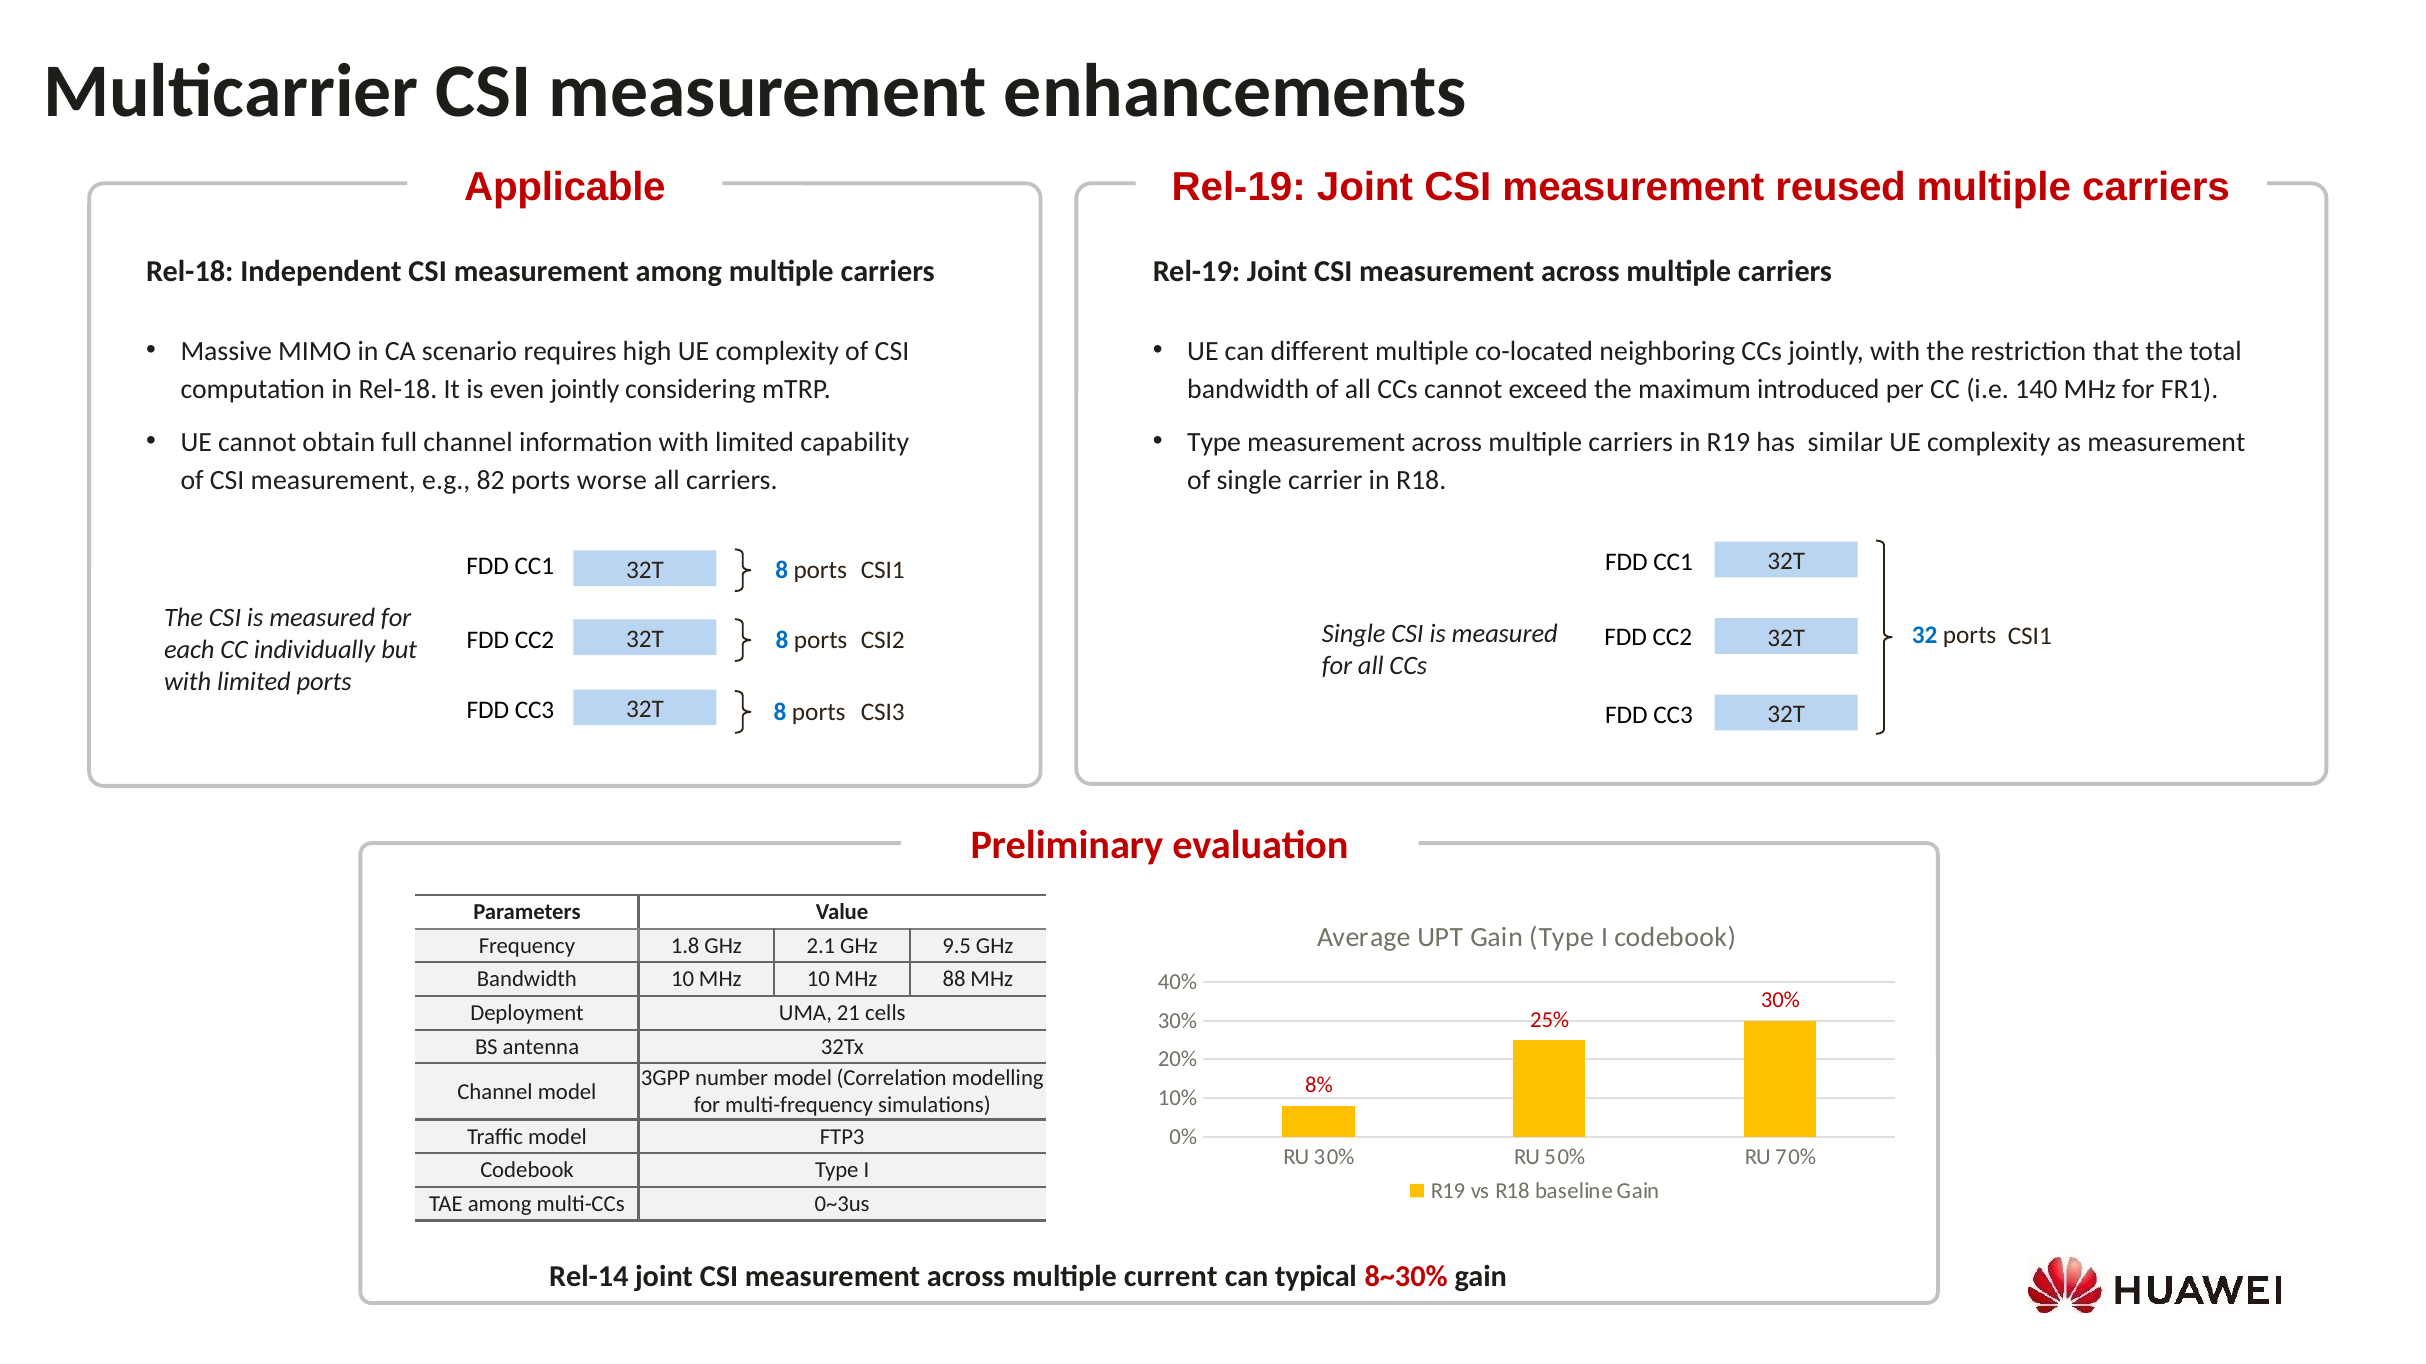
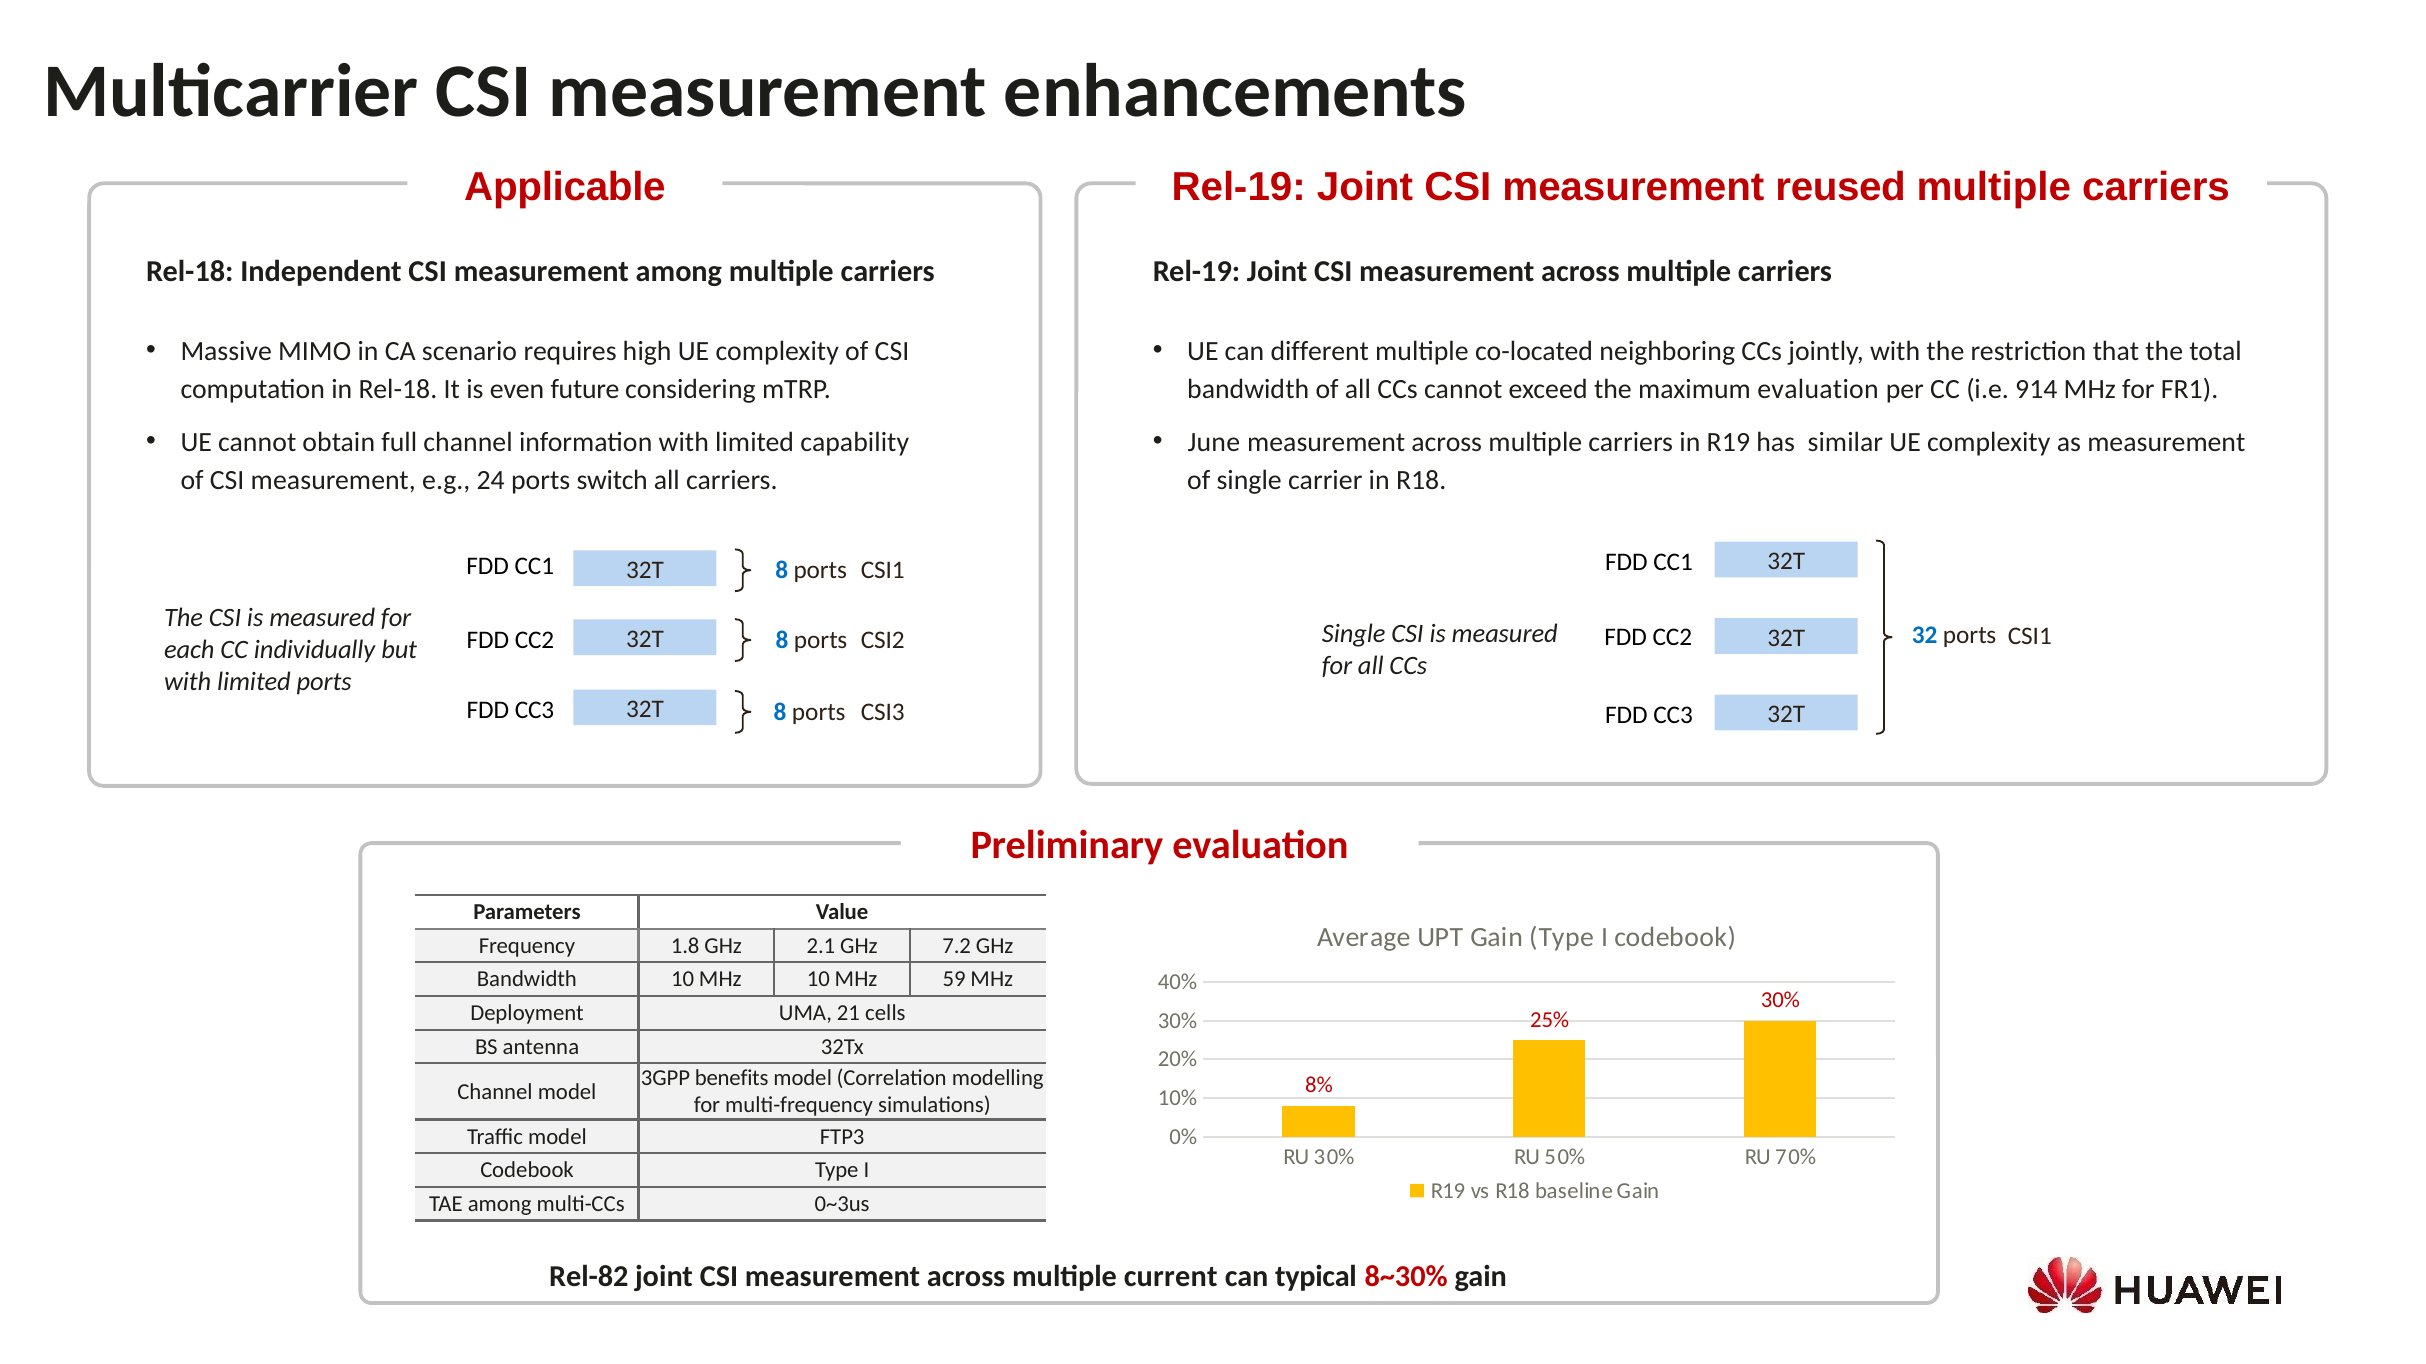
even jointly: jointly -> future (585, 389)
maximum introduced: introduced -> evaluation (1818, 389)
140: 140 -> 914 (2036, 389)
Type: Type -> June (1214, 442)
82: 82 -> 24 (491, 480)
worse: worse -> switch (612, 480)
9.5: 9.5 -> 7.2 (957, 946)
88: 88 -> 59 (954, 979)
number: number -> benefits (732, 1078)
Rel-14: Rel-14 -> Rel-82 (589, 1277)
